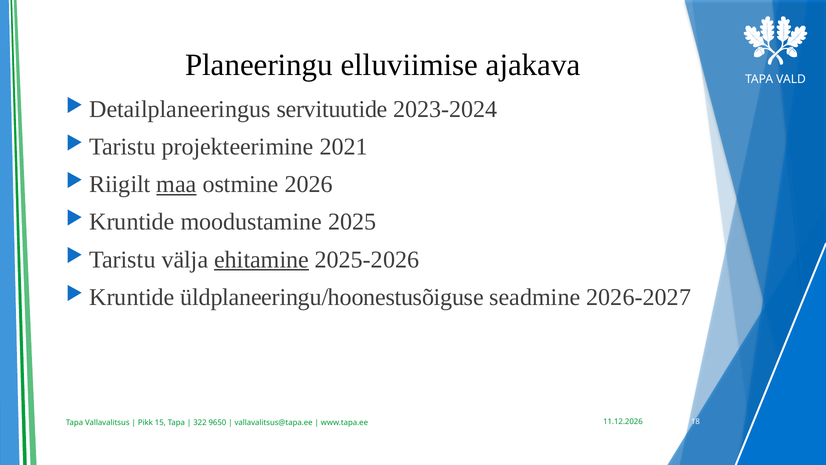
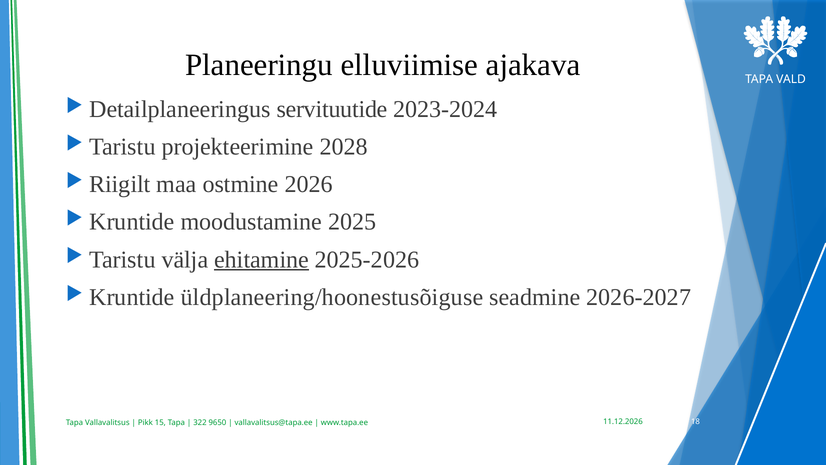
2021: 2021 -> 2028 (344, 147)
maa underline: present -> none (177, 184)
üldplaneeringu/hoonestusõiguse: üldplaneeringu/hoonestusõiguse -> üldplaneering/hoonestusõiguse (332, 297)
